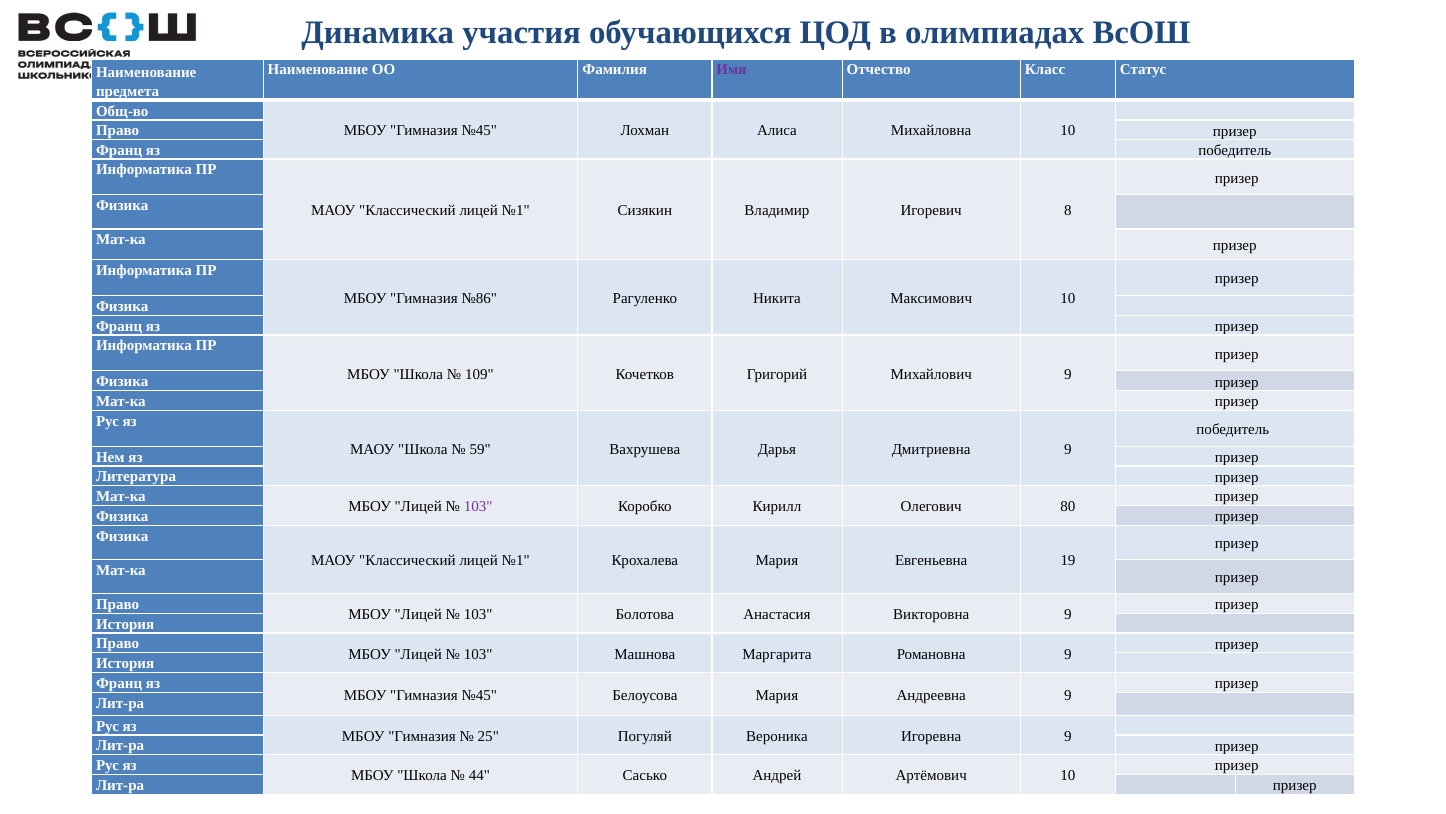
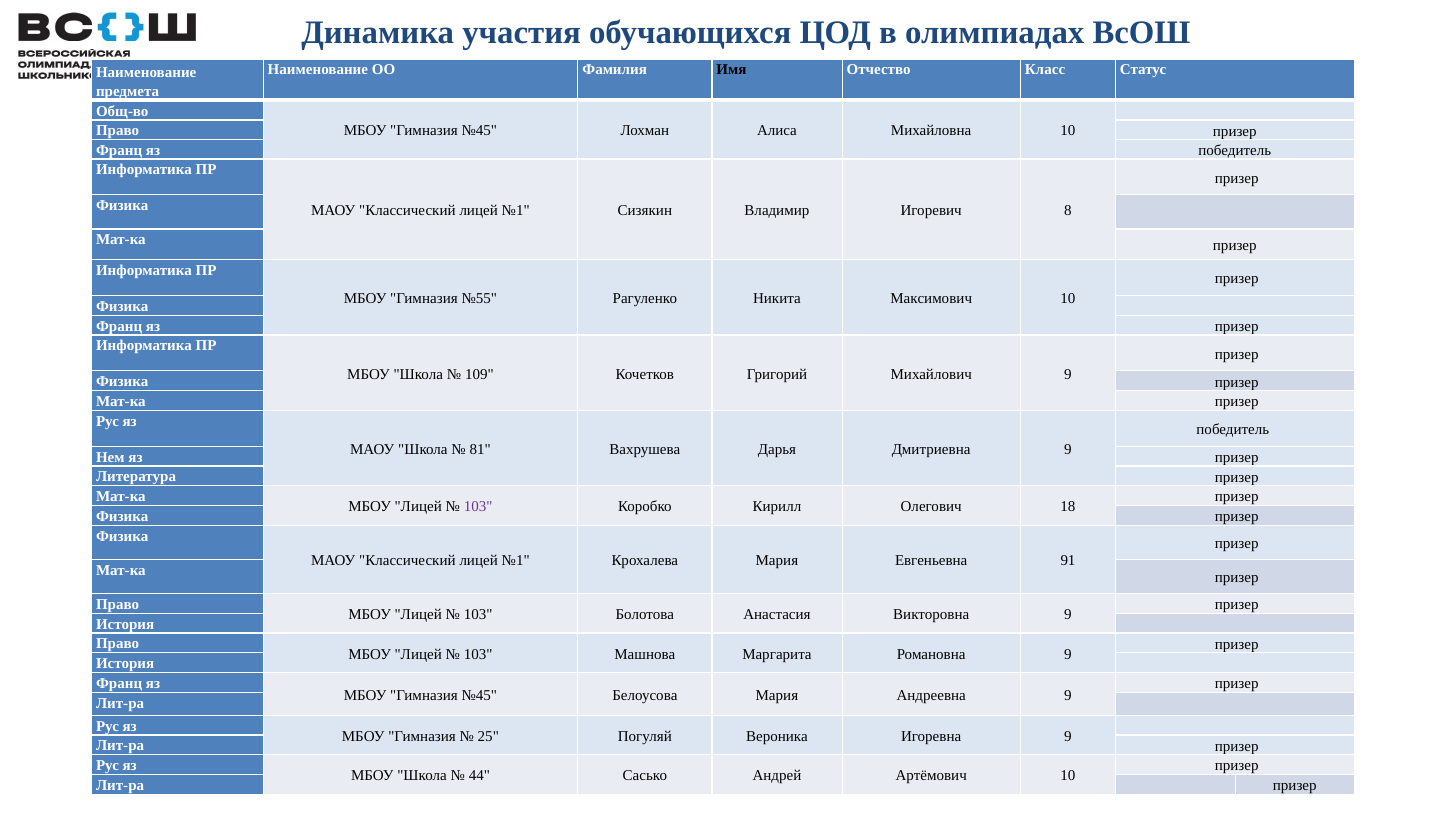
Имя colour: purple -> black (731, 70)
№86: №86 -> №55 (479, 299)
59: 59 -> 81 (480, 449)
80: 80 -> 18 (1068, 507)
19: 19 -> 91 (1068, 561)
